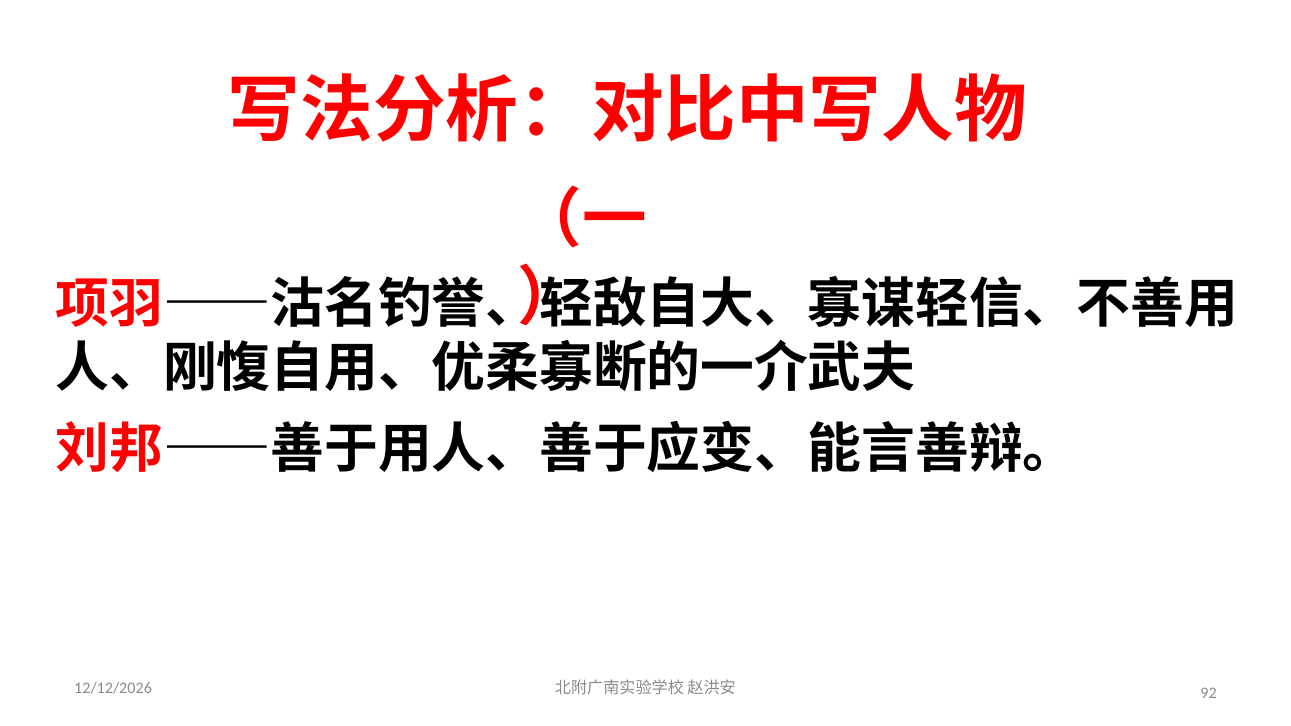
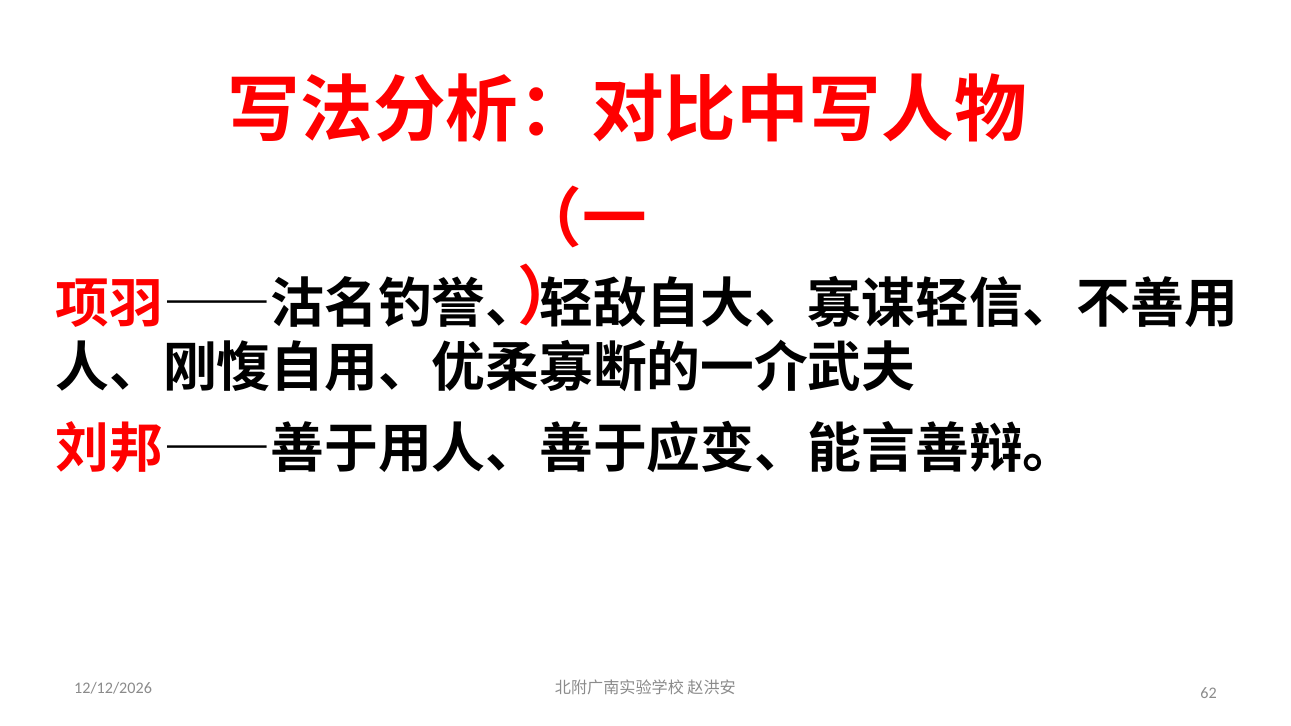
92: 92 -> 62 (1209, 693)
